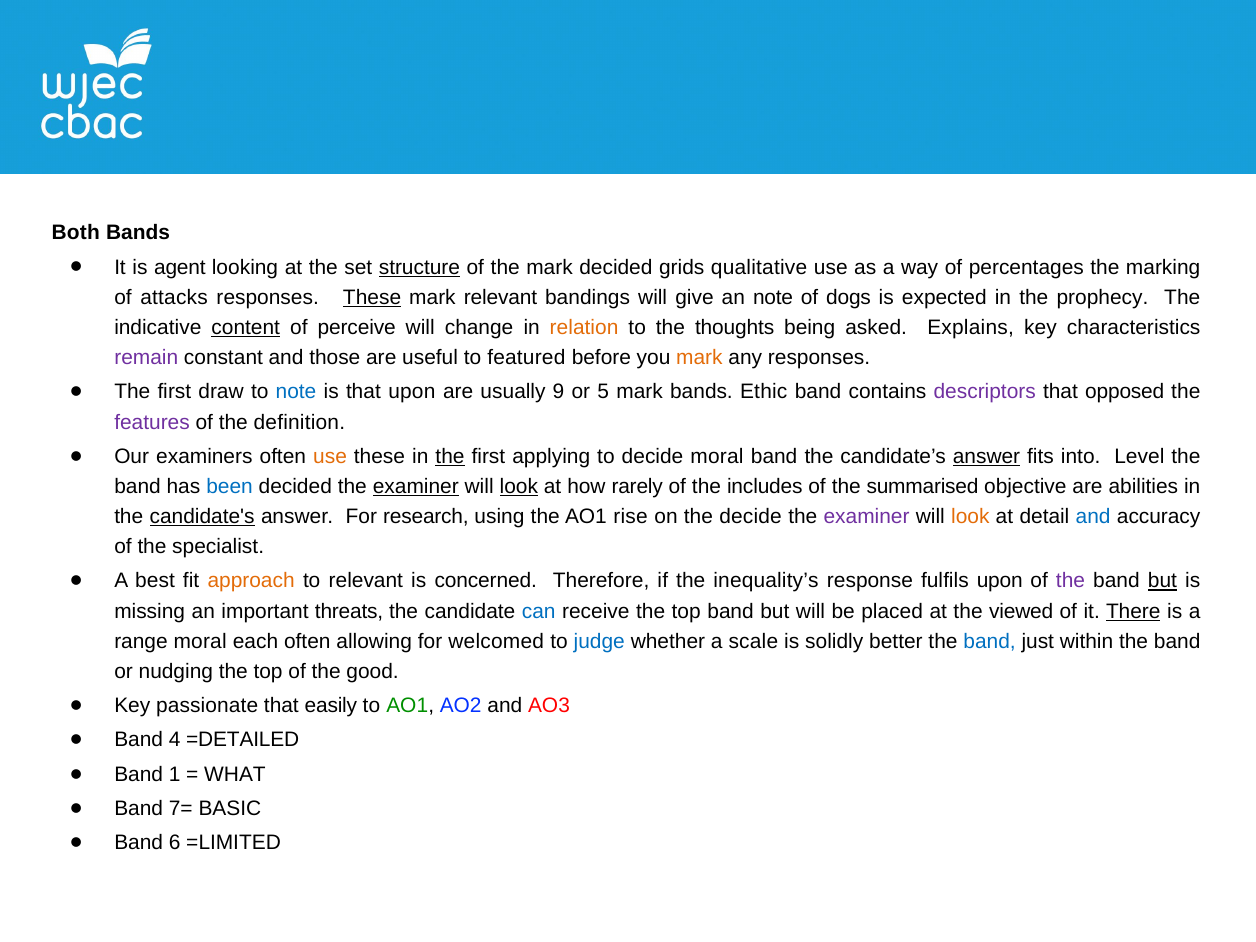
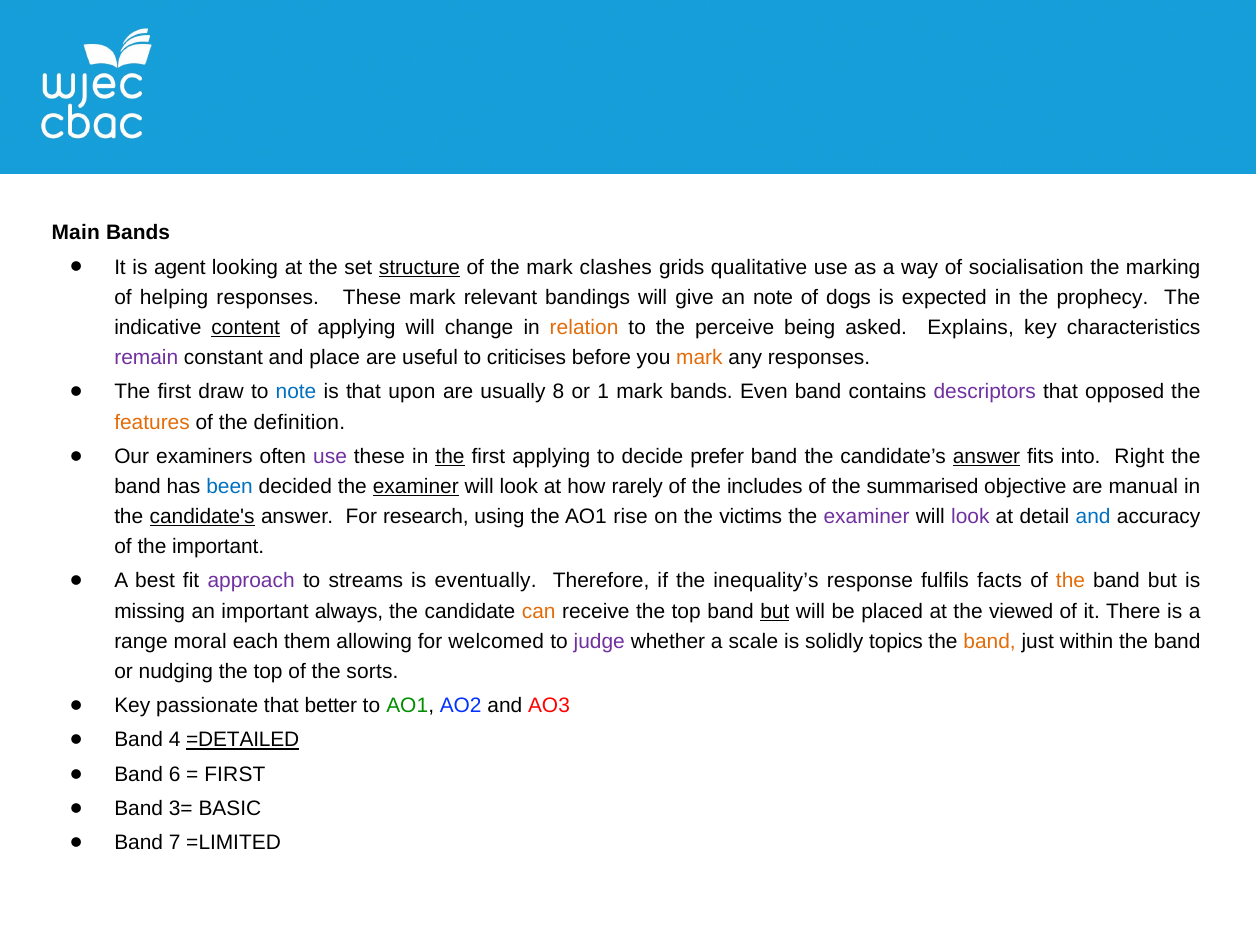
Both: Both -> Main (76, 233)
mark decided: decided -> clashes (616, 267)
percentages: percentages -> socialisation (1026, 267)
attacks: attacks -> helping (174, 297)
These underline: present -> none (372, 297)
of perceive: perceive -> applying (357, 328)
thoughts: thoughts -> perceive (735, 328)
those: those -> place (335, 358)
featured: featured -> criticises (527, 358)
9: 9 -> 8 (559, 392)
5: 5 -> 1 (603, 392)
Ethic: Ethic -> Even (764, 392)
features colour: purple -> orange (152, 422)
use colour: orange -> purple (330, 456)
decide moral: moral -> prefer (717, 456)
Level: Level -> Right (1139, 456)
look underline: present -> none (519, 487)
abilities: abilities -> manual (1143, 487)
the decide: decide -> victims (751, 517)
look colour: orange -> purple (970, 517)
the specialist: specialist -> important (218, 547)
approach colour: orange -> purple (251, 581)
to relevant: relevant -> streams (366, 581)
concerned: concerned -> eventually (486, 581)
fulfils upon: upon -> facts (1000, 581)
the colour: purple -> orange (1071, 581)
but underline: present -> none (1162, 581)
threats: threats -> always (349, 611)
can colour: blue -> orange (539, 611)
but underline: none -> present (775, 611)
There underline: present -> none (1133, 611)
each often: often -> them (307, 641)
judge colour: blue -> purple (599, 641)
better: better -> topics (896, 641)
band colour: blue -> orange (990, 641)
good: good -> sorts (372, 671)
easily: easily -> better (331, 706)
=DETAILED underline: none -> present (243, 740)
1: 1 -> 6 (175, 774)
WHAT: WHAT -> FIRST (235, 774)
7=: 7= -> 3= (181, 809)
6: 6 -> 7 (175, 843)
